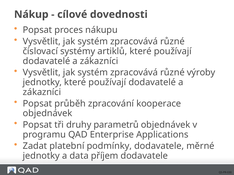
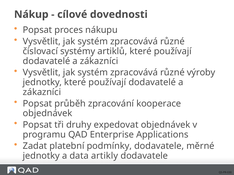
parametrů: parametrů -> expedovat (116, 125)
příjem: příjem -> artikly (105, 156)
